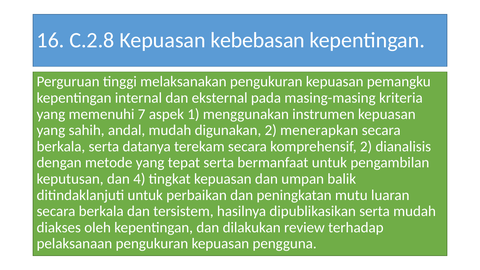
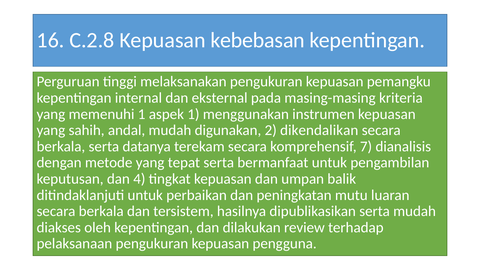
memenuhi 7: 7 -> 1 (142, 114)
menerapkan: menerapkan -> dikendalikan (319, 130)
komprehensif 2: 2 -> 7 (366, 146)
